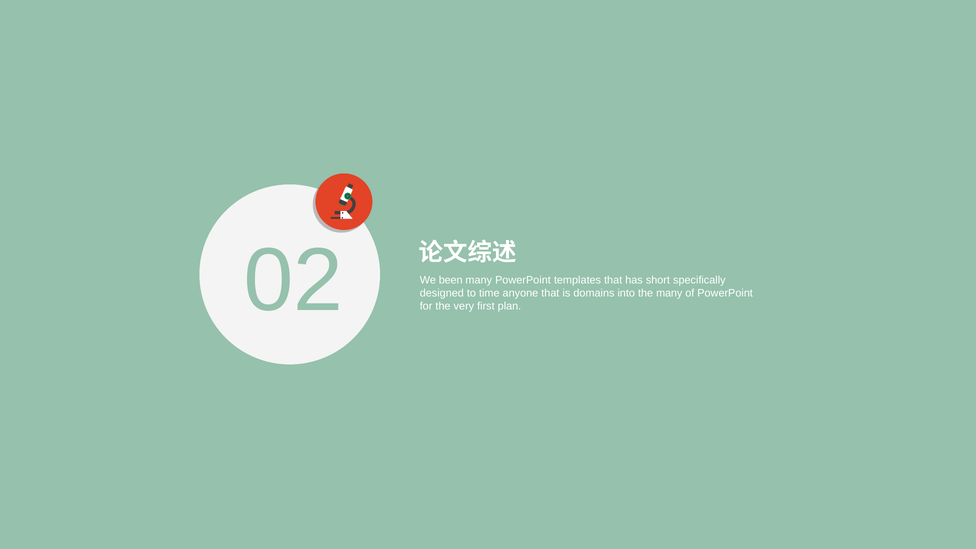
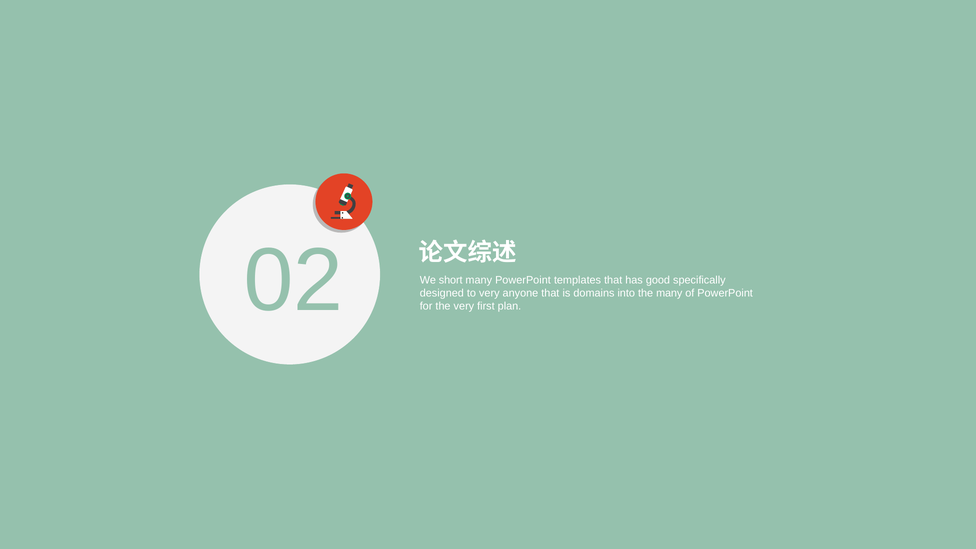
been: been -> short (451, 280)
short: short -> good (658, 280)
to time: time -> very (489, 293)
